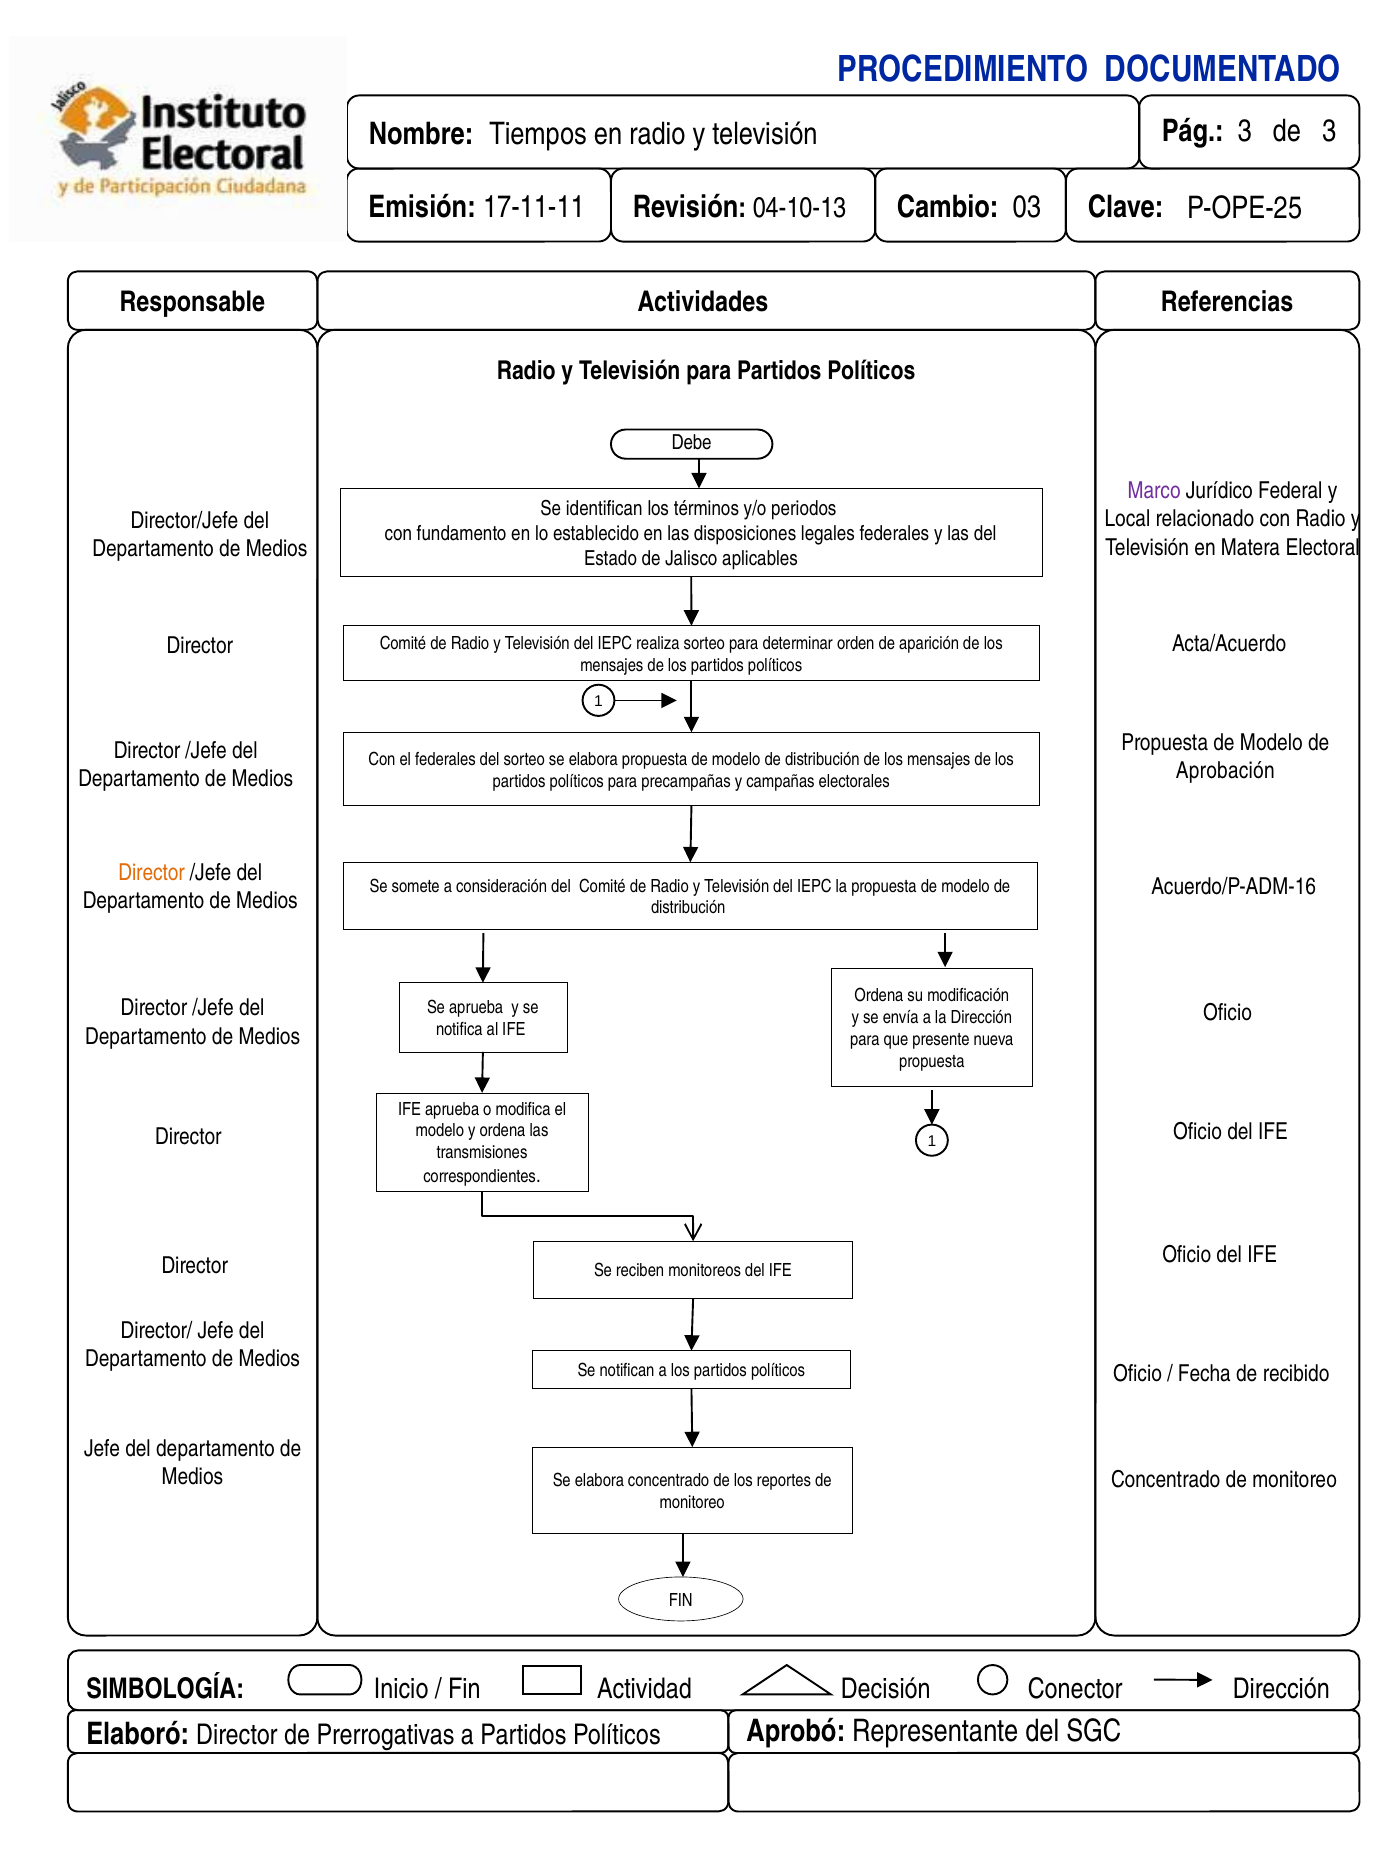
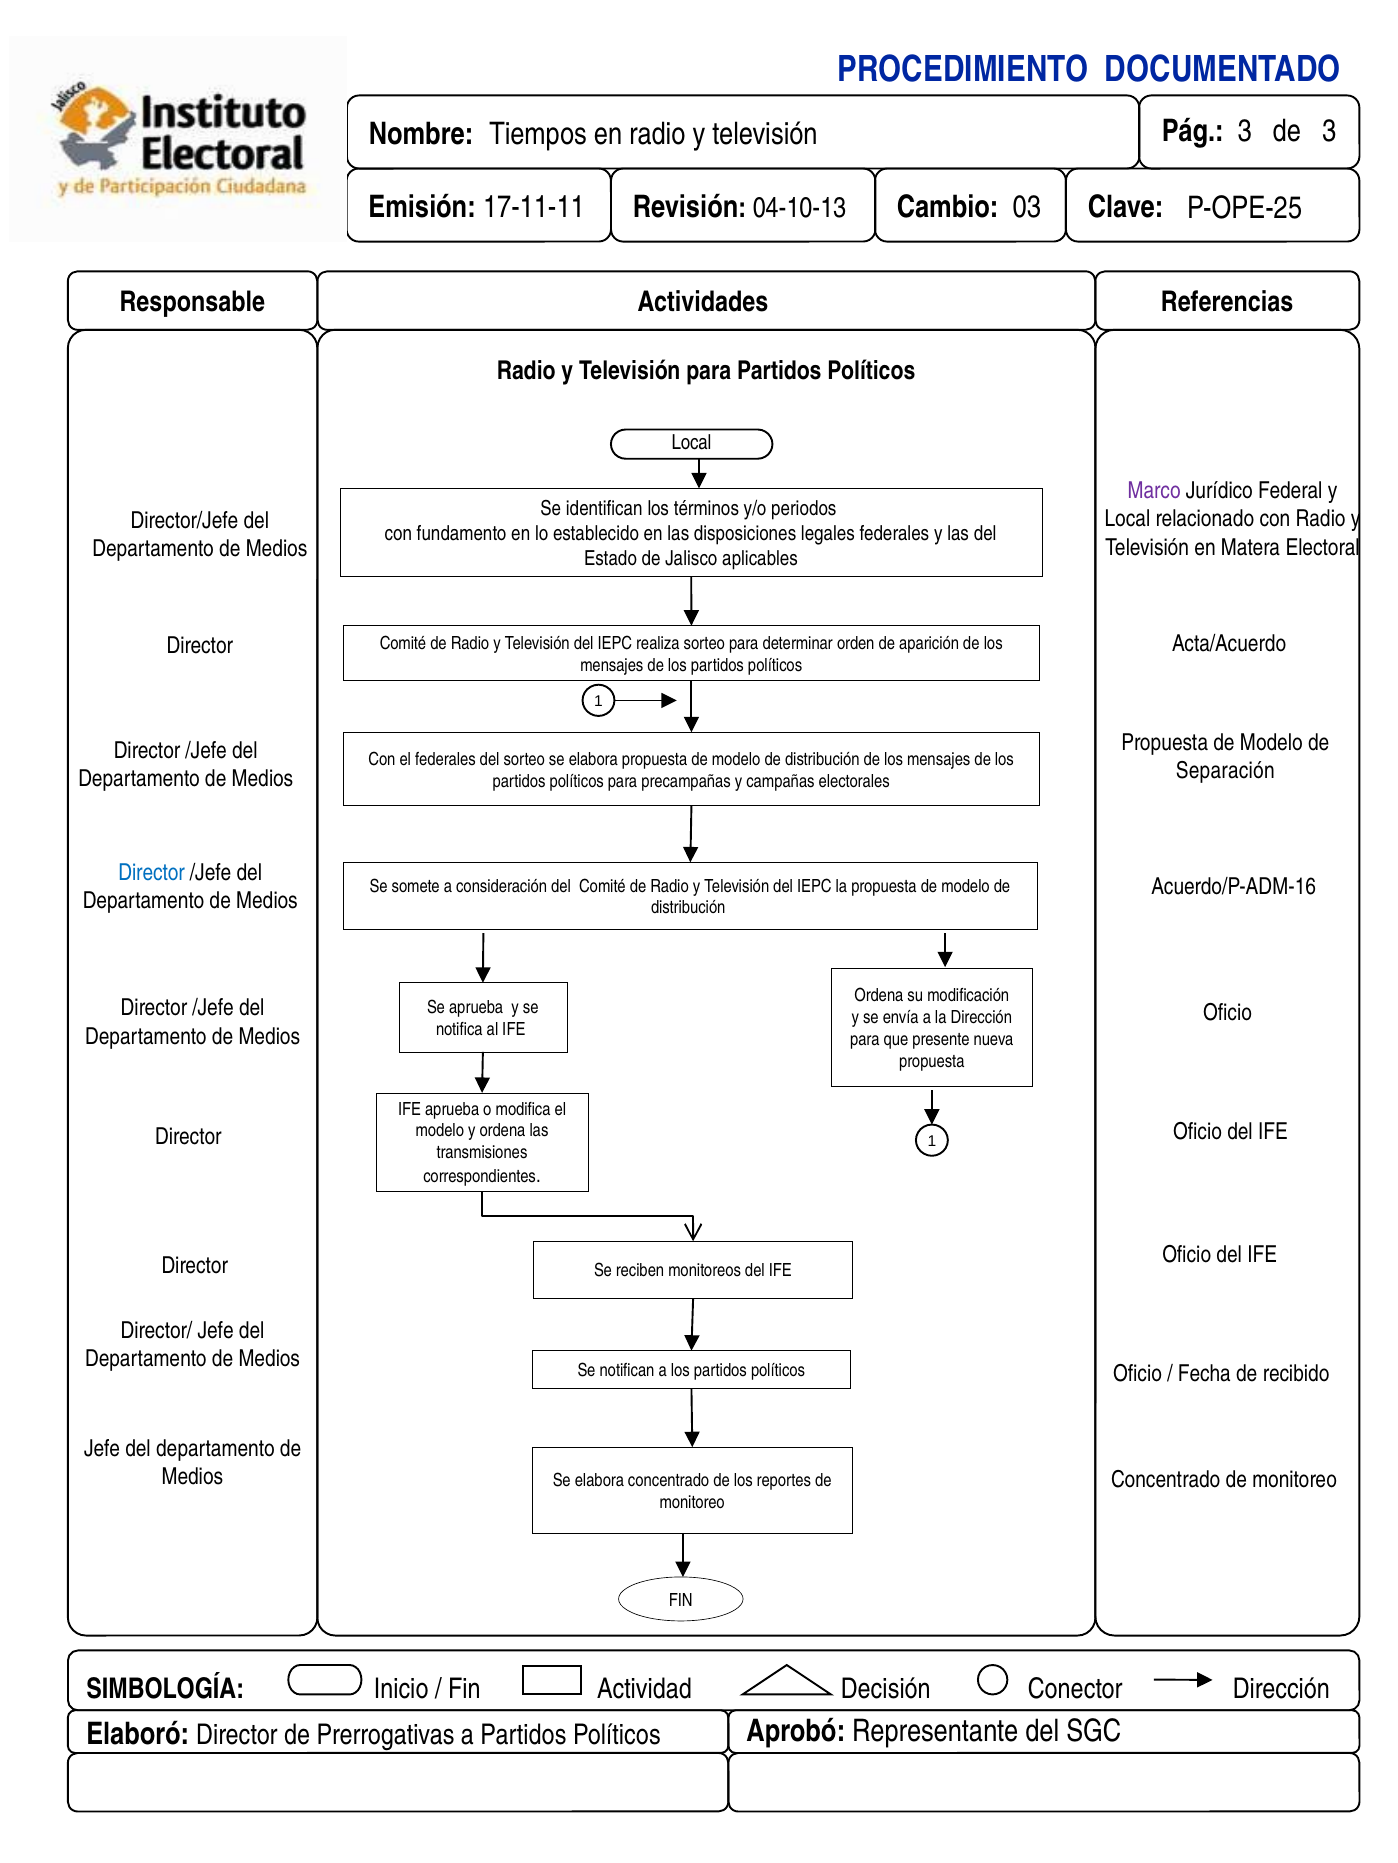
Debe: Debe -> Local (692, 443)
Aprobación: Aprobación -> Separación (1225, 772)
Director colour: orange -> blue (152, 873)
